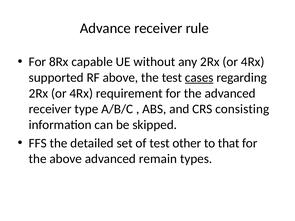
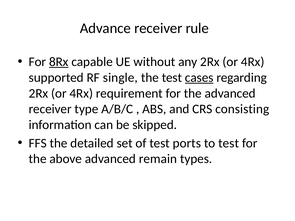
8Rx underline: none -> present (59, 62)
RF above: above -> single (120, 78)
other: other -> ports (187, 143)
to that: that -> test (229, 143)
